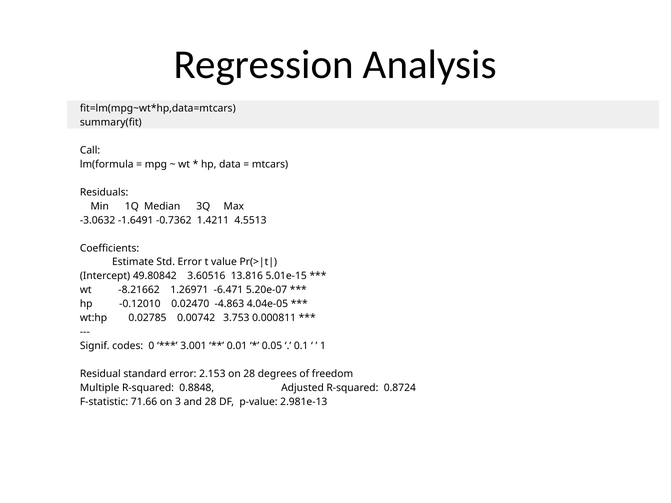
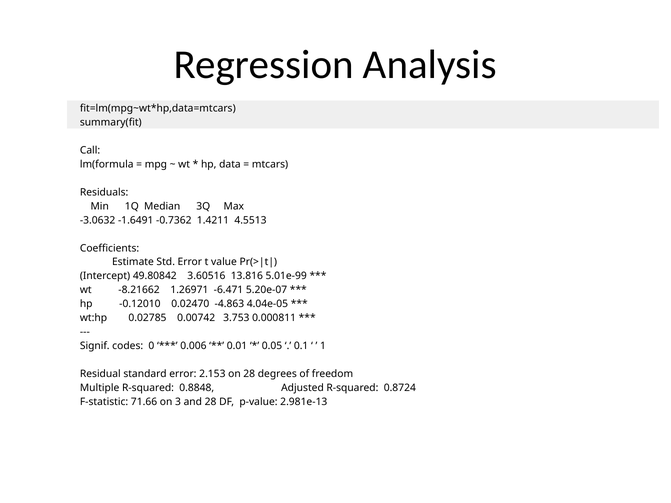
5.01e-15: 5.01e-15 -> 5.01e-99 (286, 276)
3.001: 3.001 -> 0.006 (193, 346)
